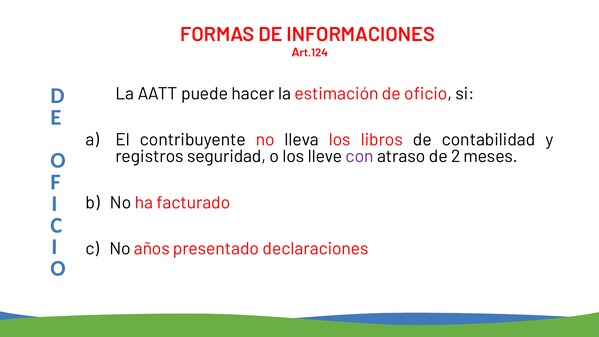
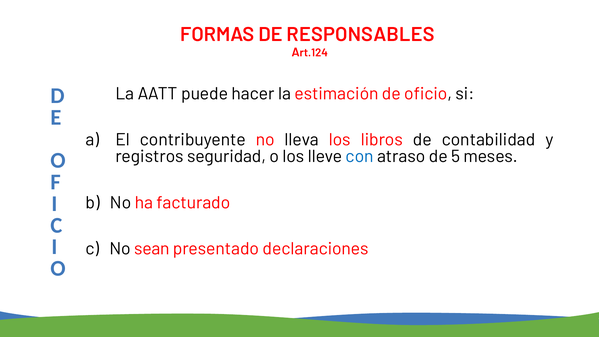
INFORMACIONES: INFORMACIONES -> RESPONSABLES (361, 35)
con colour: purple -> blue (360, 157)
2: 2 -> 5 (456, 157)
años: años -> sean (152, 249)
